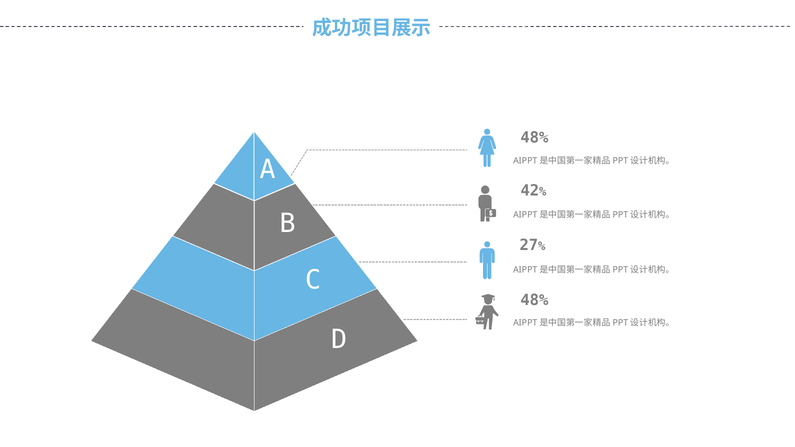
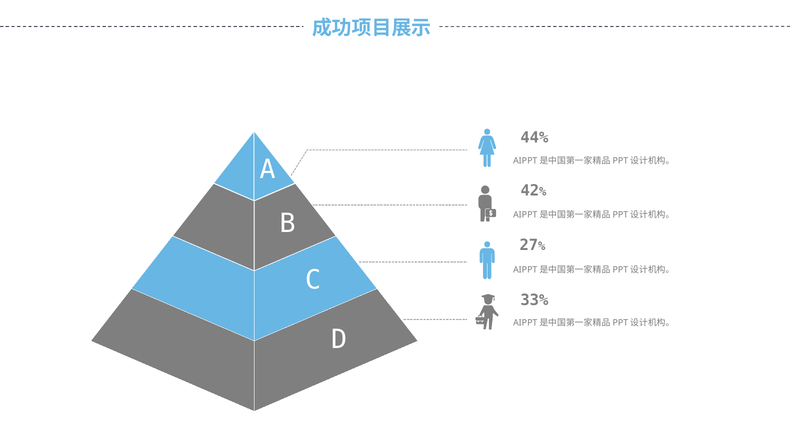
48%: 48% -> 44% (534, 138)
48%: 48% -> 33% (534, 300)
